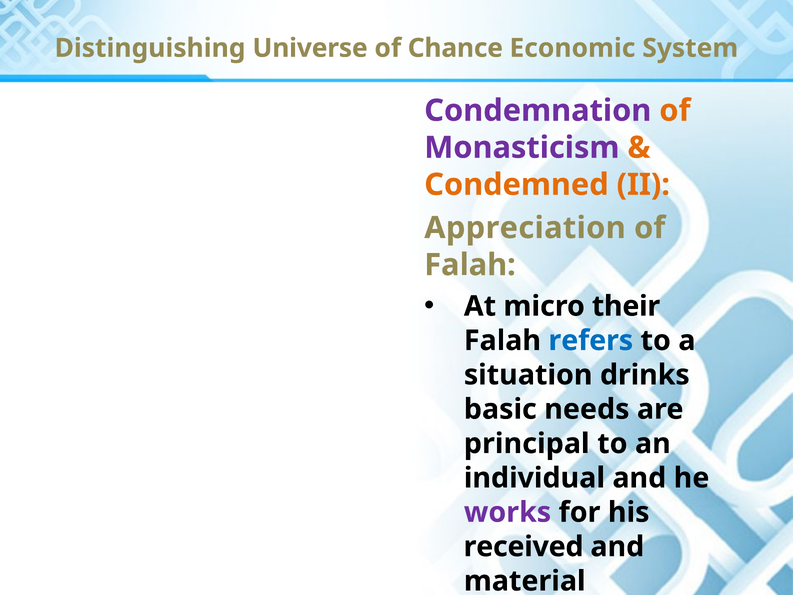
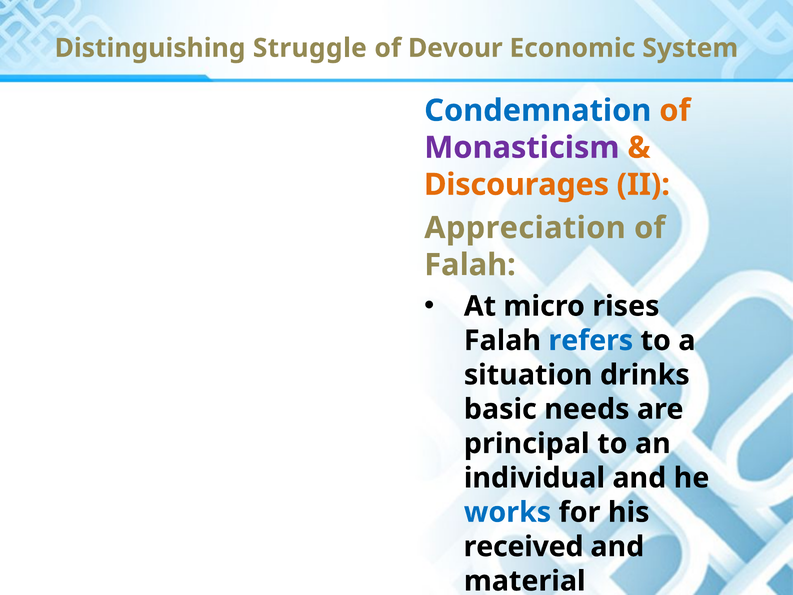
Universe: Universe -> Struggle (310, 48)
Chance: Chance -> Devour (455, 48)
Condemnation colour: purple -> blue (538, 111)
Condemned: Condemned -> Discourages (517, 185)
their: their -> rises (626, 306)
works colour: purple -> blue (508, 512)
